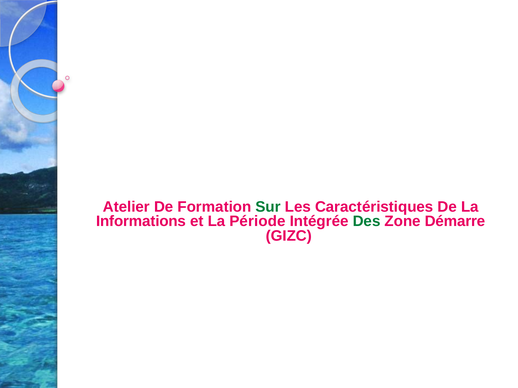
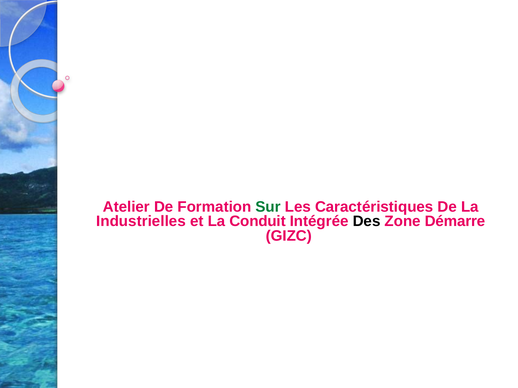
Informations: Informations -> Industrielles (141, 222)
Période: Période -> Conduit (258, 222)
Des colour: green -> black (367, 222)
